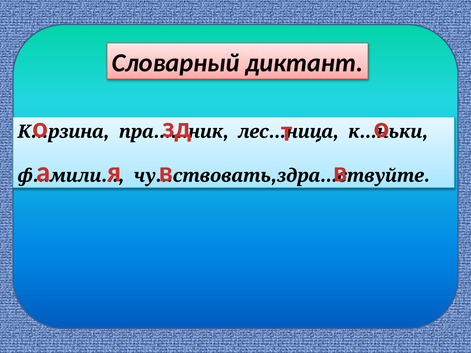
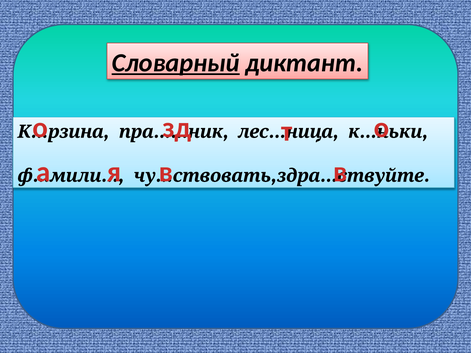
Словарный underline: none -> present (176, 63)
